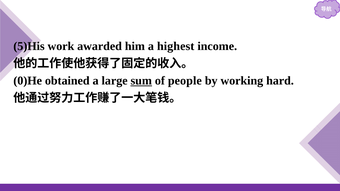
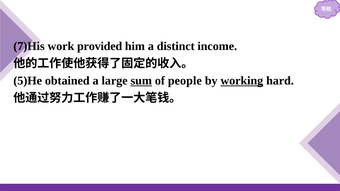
5)His: 5)His -> 7)His (29, 46)
awarded: awarded -> provided (100, 46)
highest: highest -> distinct (176, 46)
0)He: 0)He -> 5)He (28, 81)
working underline: none -> present (242, 81)
